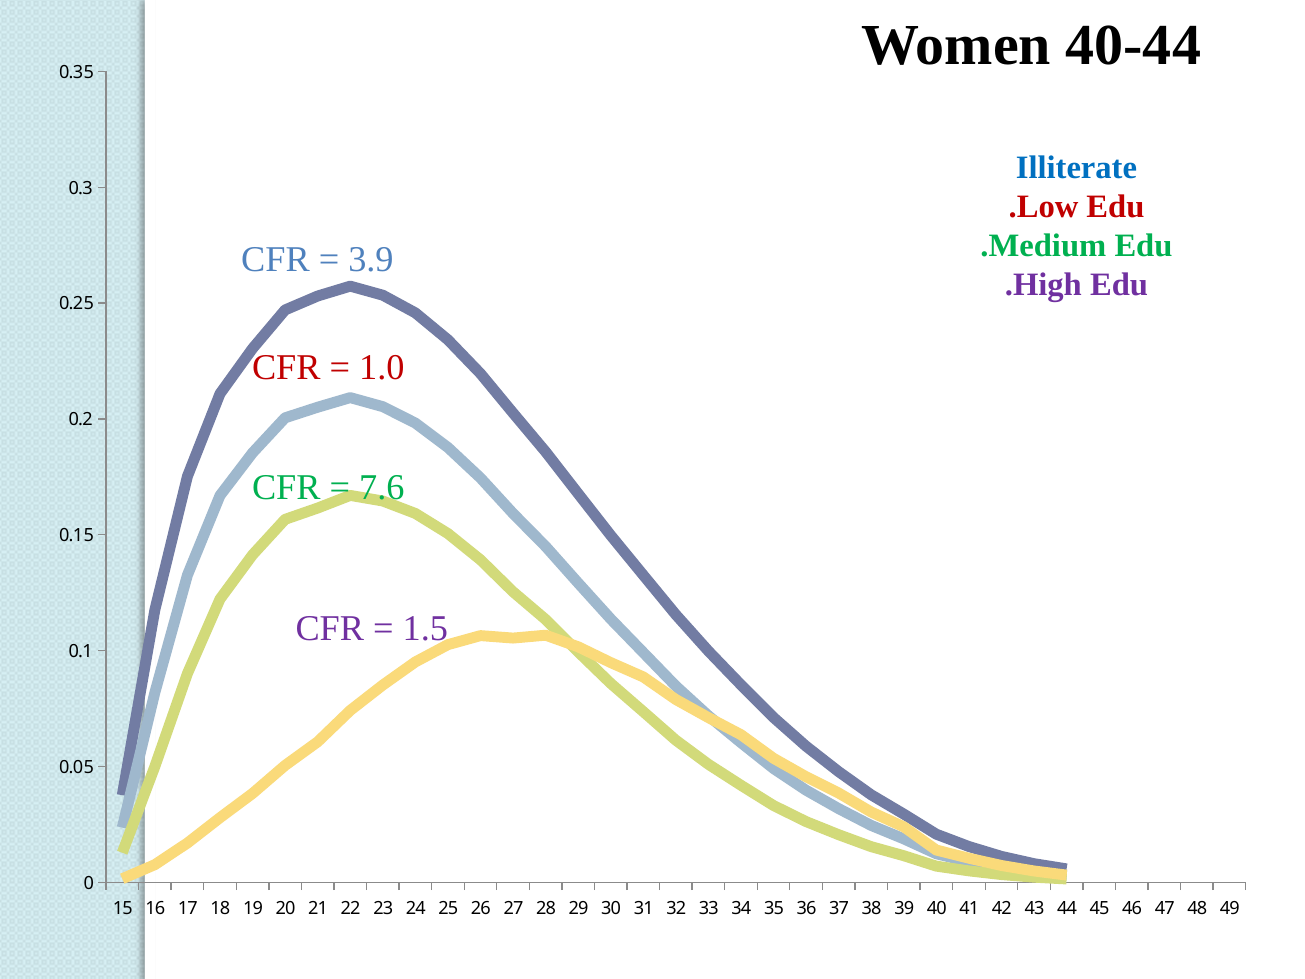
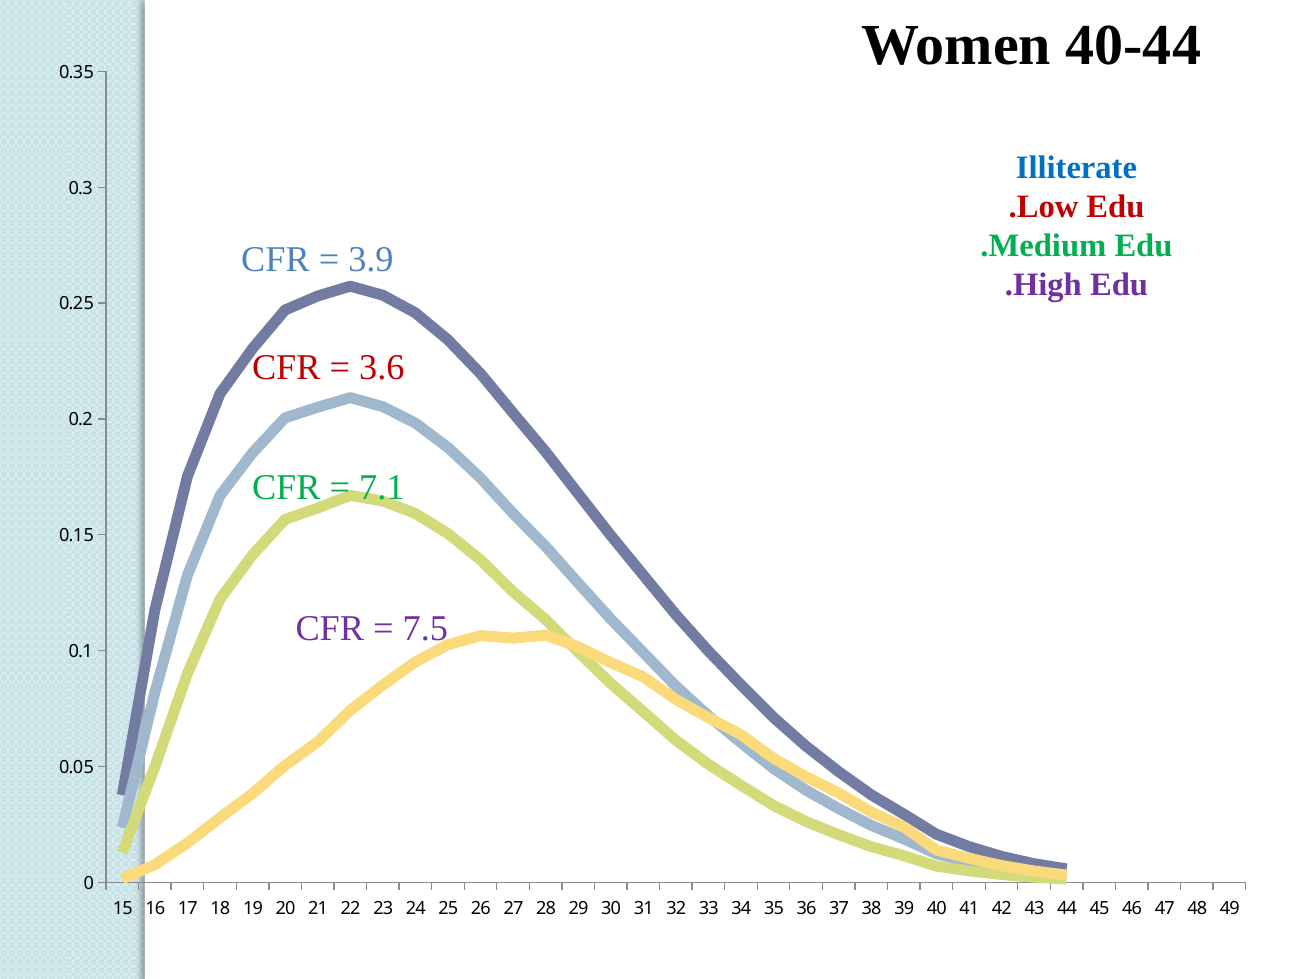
1.0: 1.0 -> 3.6 (382, 368)
7.6: 7.6 -> 7.1 (382, 487)
1.5: 1.5 -> 7.5 (425, 629)
